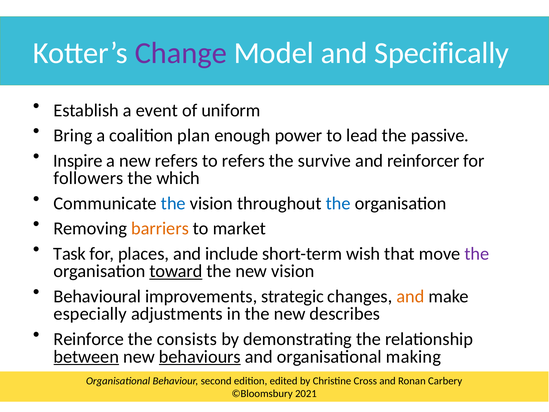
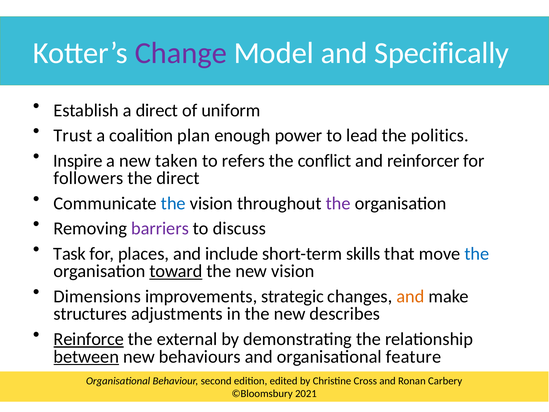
a event: event -> direct (157, 110)
Bring: Bring -> Trust (73, 135)
passive: passive -> politics (440, 135)
new refers: refers -> taken (176, 161)
survive: survive -> conflict (325, 161)
the which: which -> direct (178, 178)
the colour: blue -> purple (338, 203)
barriers colour: orange -> purple (160, 228)
market: market -> discuss (239, 228)
wish: wish -> skills (363, 254)
the colour: purple -> blue (477, 254)
Behavioural: Behavioural -> Dimensions (97, 296)
especially: especially -> structures (90, 314)
Reinforce underline: none -> present (89, 339)
consists: consists -> external (187, 339)
behaviours underline: present -> none (200, 356)
making: making -> feature (414, 356)
